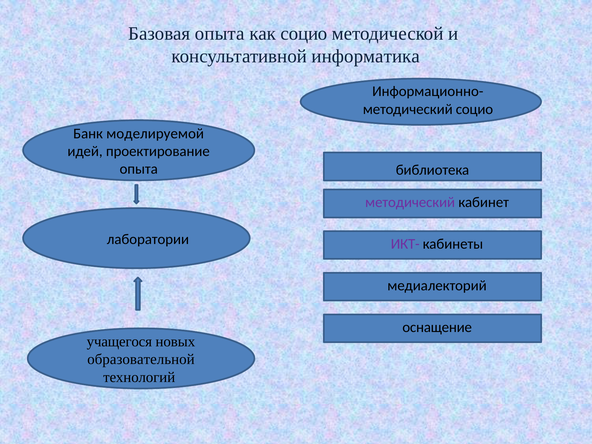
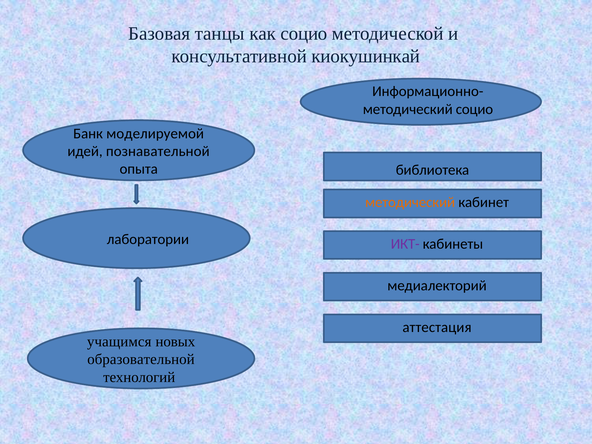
Базовая опыта: опыта -> танцы (220, 34)
информатика: информатика -> киокушинкай (366, 56)
проектирование: проектирование -> познавательной (158, 151)
методический colour: purple -> orange (410, 202)
оснащение: оснащение -> аттестация (437, 327)
учащегося: учащегося -> учащимся (119, 342)
